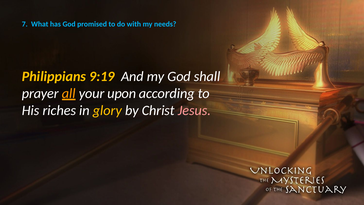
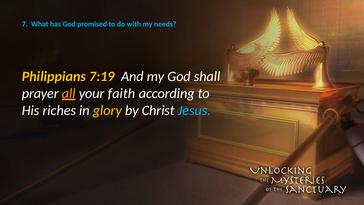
9:19: 9:19 -> 7:19 (102, 76)
upon: upon -> faith (122, 93)
Jesus colour: pink -> light blue (194, 110)
